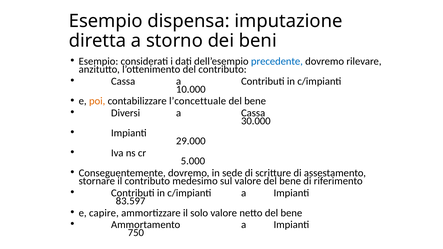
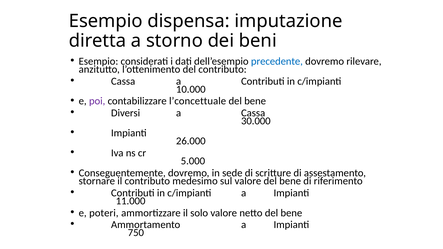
poi colour: orange -> purple (97, 101)
29.000: 29.000 -> 26.000 (191, 141)
83.597: 83.597 -> 11.000 (131, 201)
capire: capire -> poteri (104, 213)
